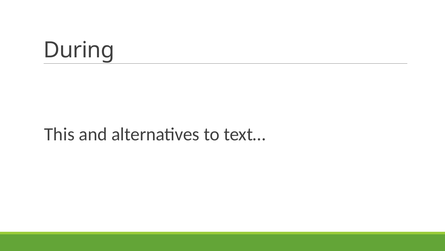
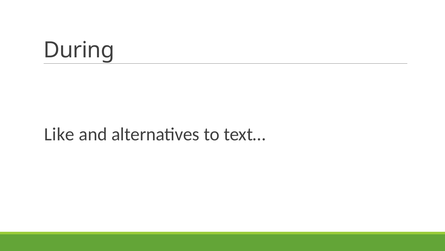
This: This -> Like (59, 134)
